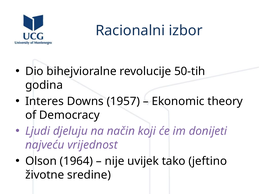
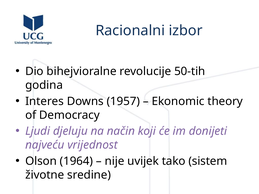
jeftino: jeftino -> sistem (208, 161)
